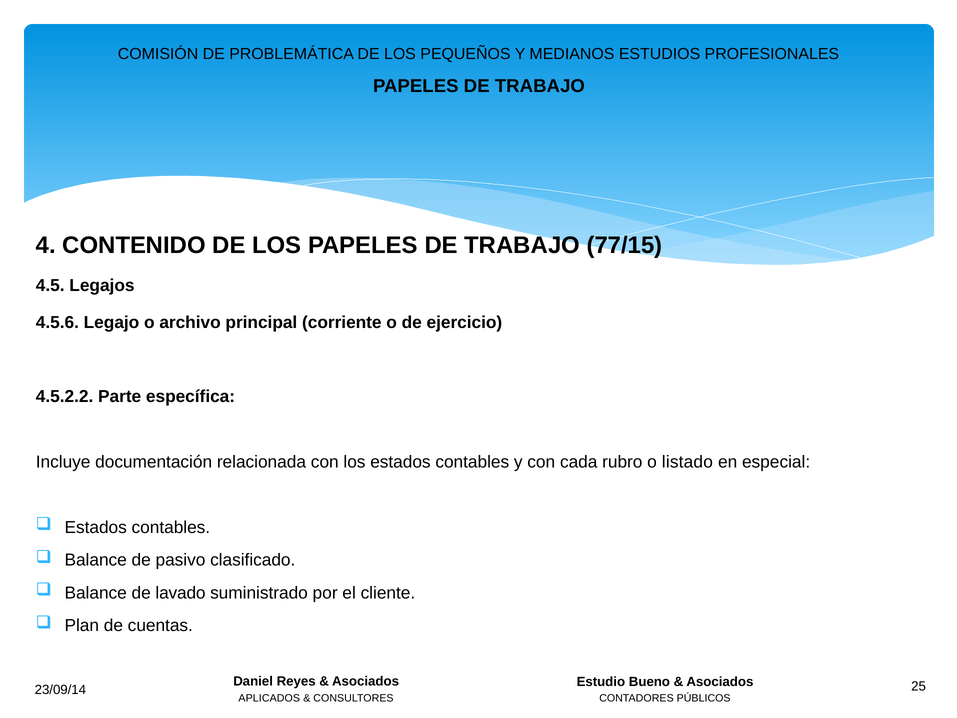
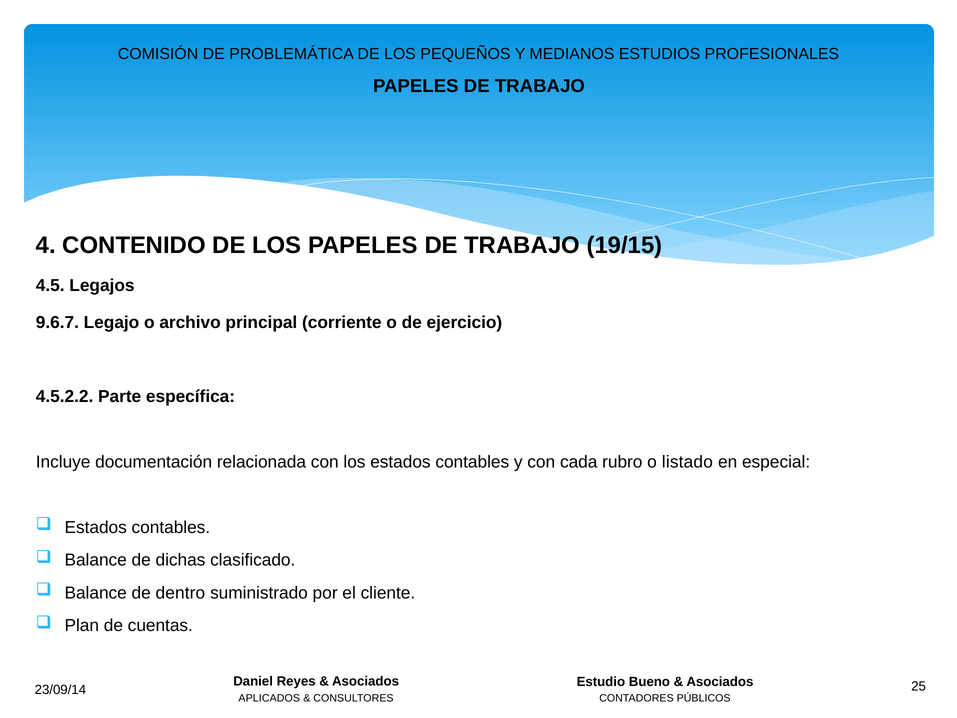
77/15: 77/15 -> 19/15 (624, 245)
4.5.6: 4.5.6 -> 9.6.7 (57, 322)
pasivo: pasivo -> dichas (180, 560)
lavado: lavado -> dentro (180, 593)
